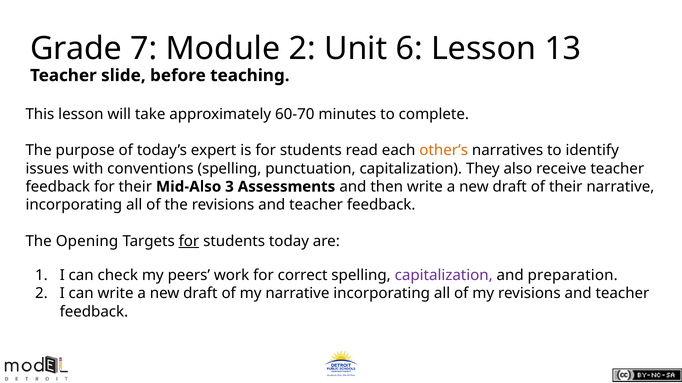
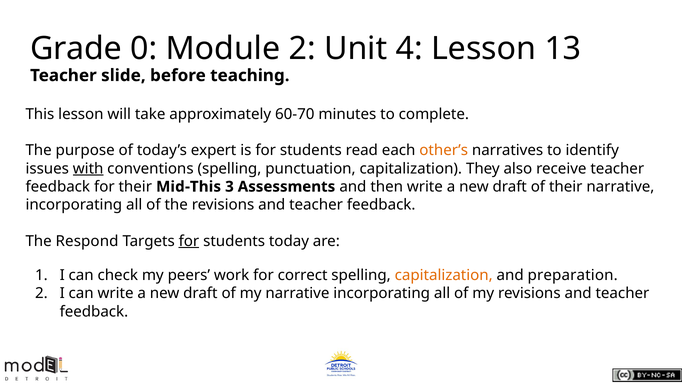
7: 7 -> 0 (144, 49)
6: 6 -> 4 (409, 49)
with underline: none -> present (88, 169)
Mid-Also: Mid-Also -> Mid-This (189, 187)
Opening: Opening -> Respond (87, 242)
capitalization colour: purple -> orange (444, 276)
